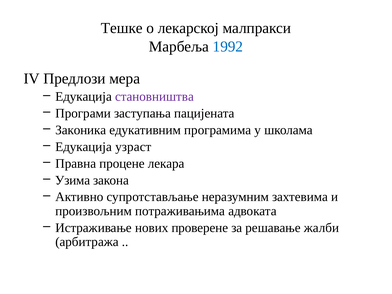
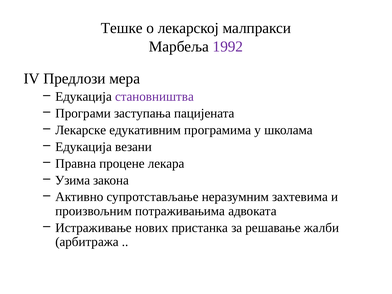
1992 colour: blue -> purple (228, 46)
Законика: Законика -> Лекарске (81, 130)
узраст: узраст -> везани (133, 147)
проверене: проверене -> пристанка (200, 228)
